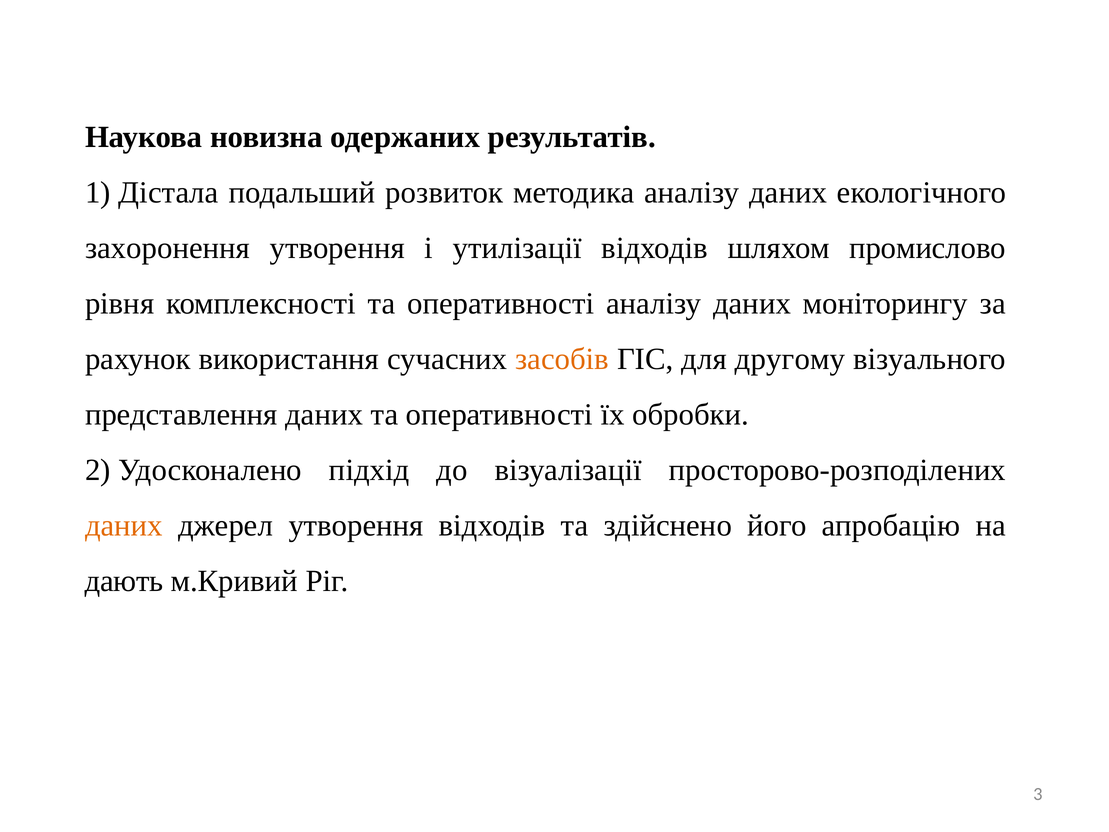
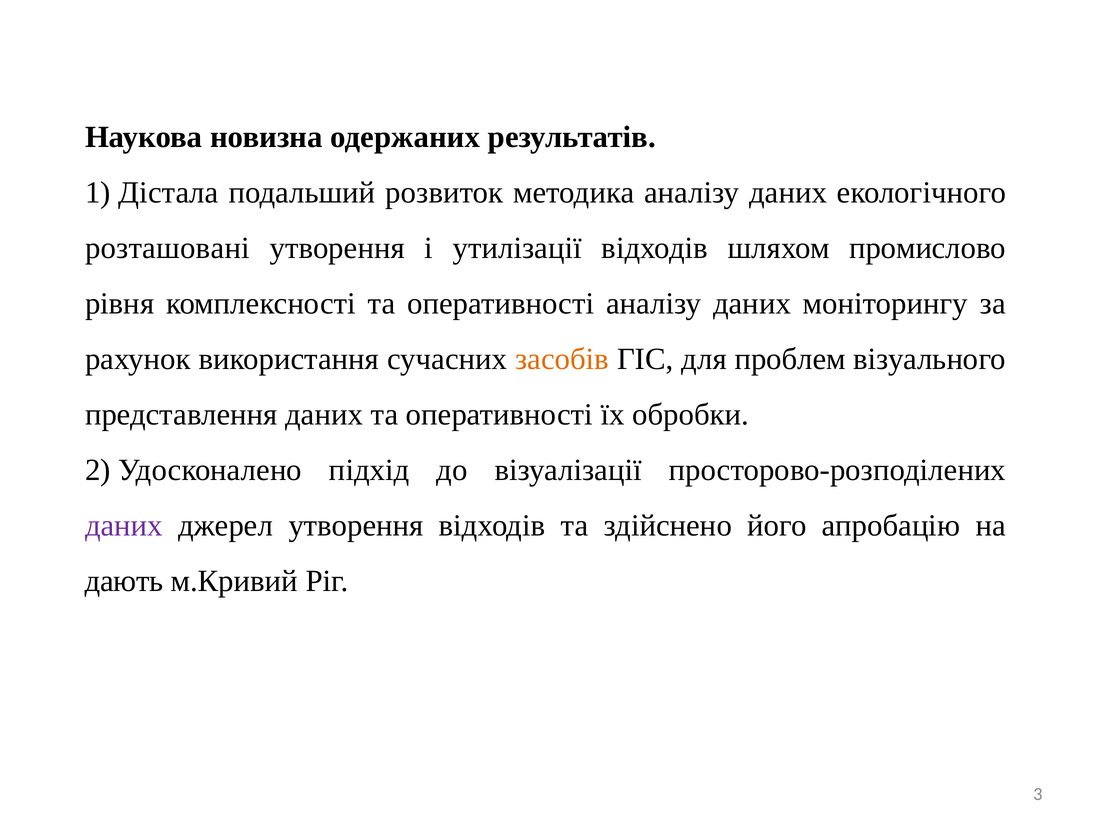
захоронення: захоронення -> розташовані (167, 248)
другому: другому -> проблем (790, 359)
даних colour: orange -> purple (124, 525)
